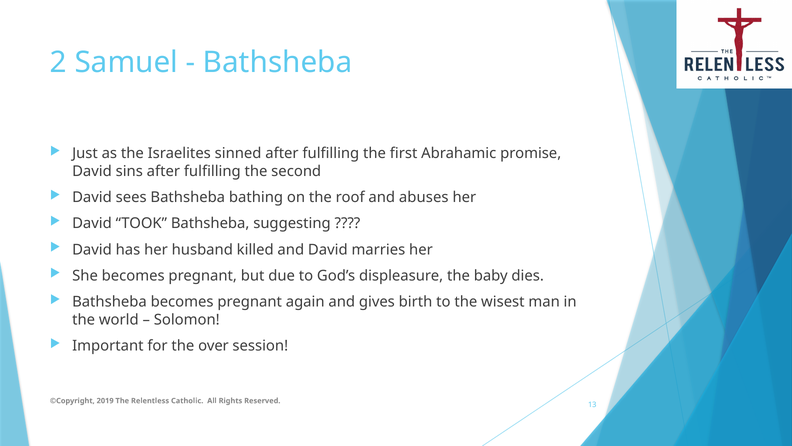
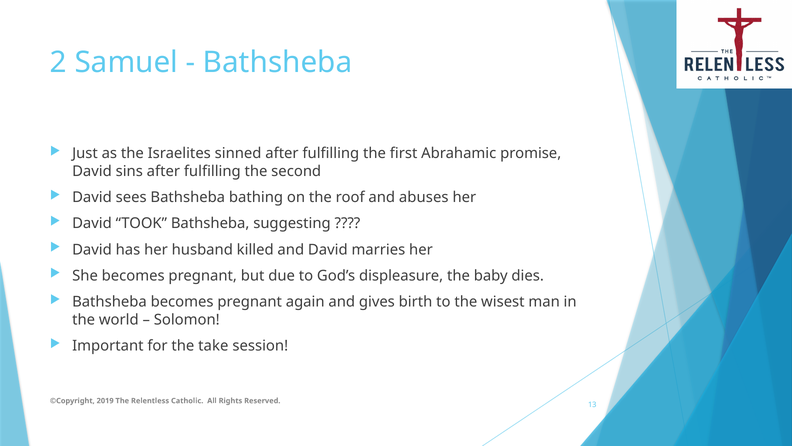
over: over -> take (213, 345)
